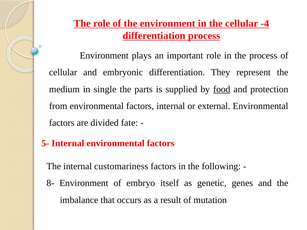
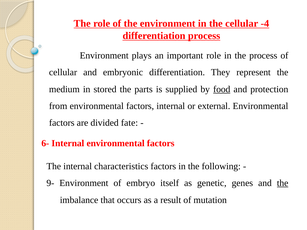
single: single -> stored (105, 89)
5-: 5- -> 6- (45, 143)
customariness: customariness -> characteristics (121, 166)
8-: 8- -> 9- (50, 183)
the underline: none -> present (283, 183)
